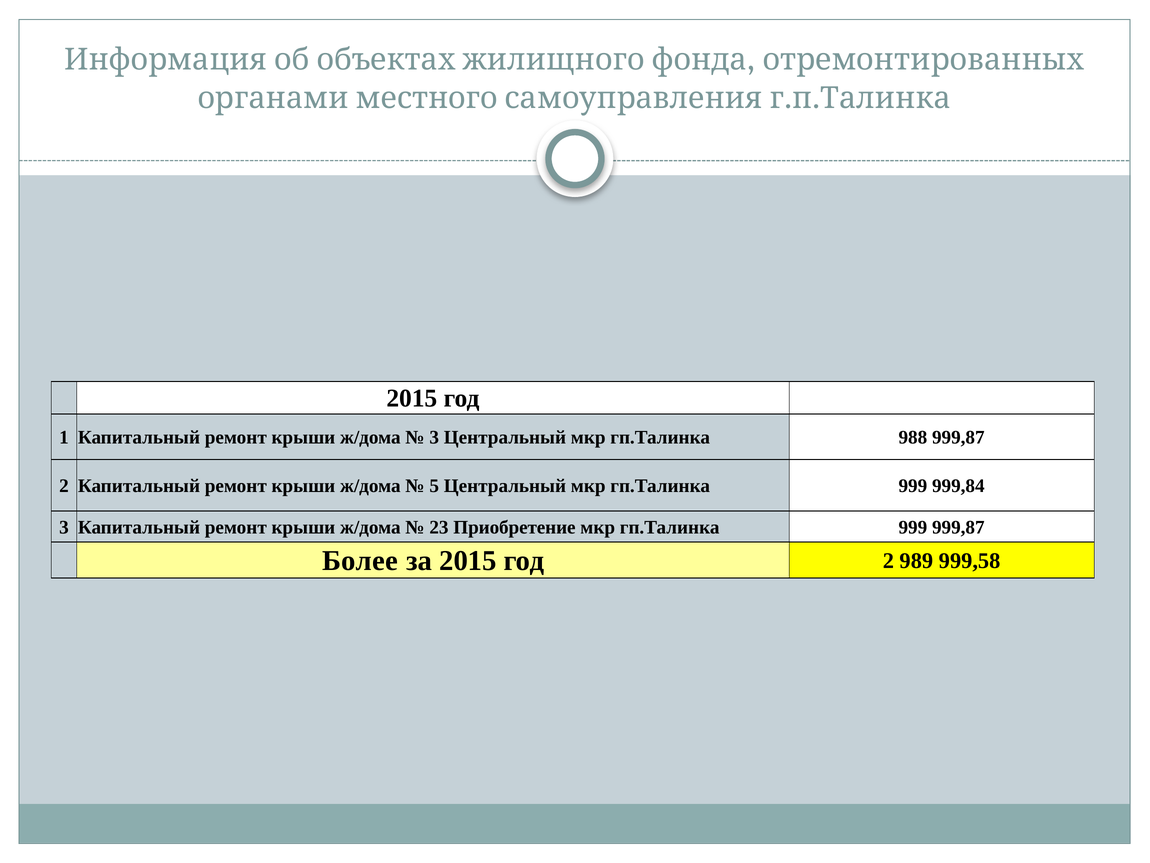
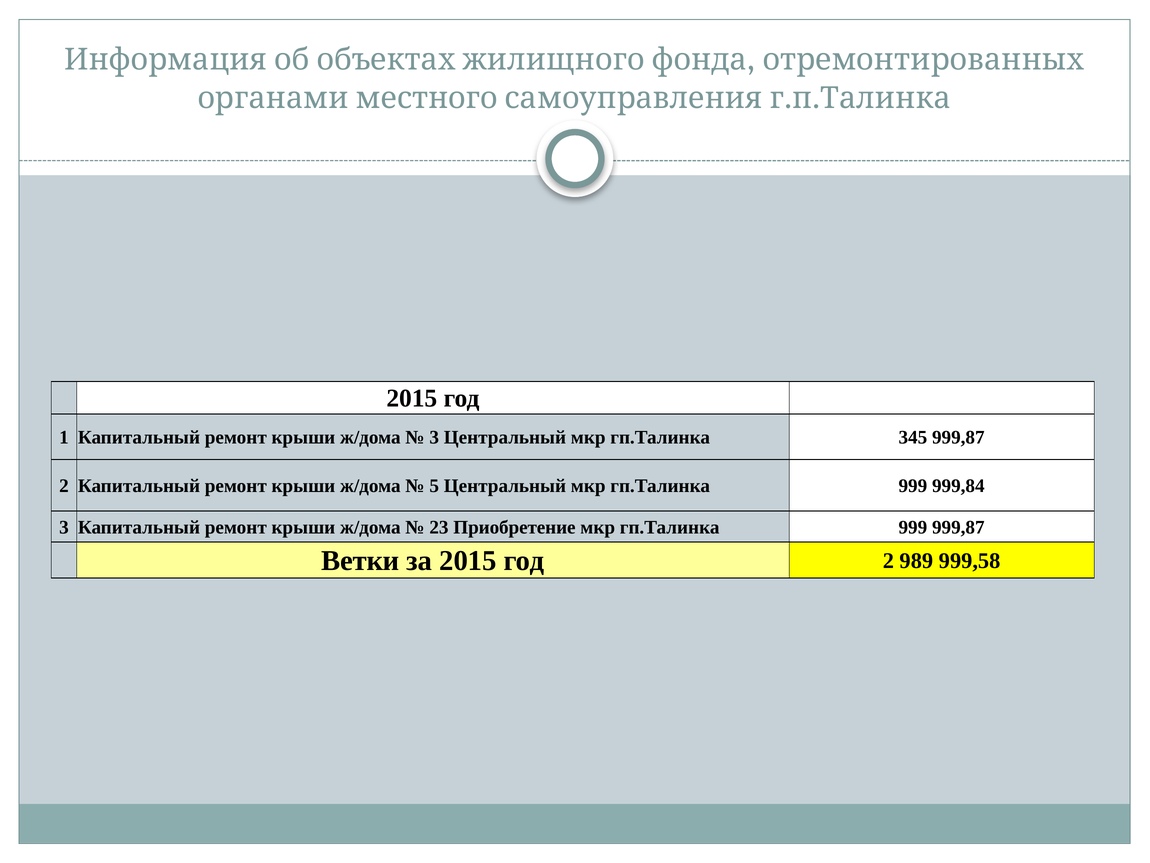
988: 988 -> 345 (913, 437)
Более: Более -> Ветки (360, 561)
